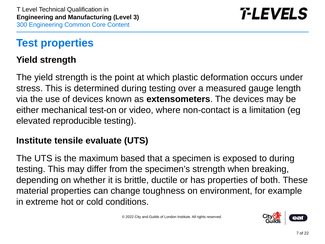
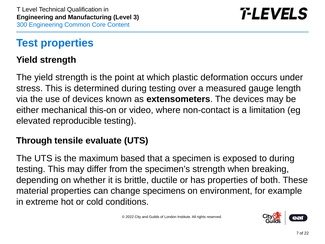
test-on: test-on -> this-on (103, 110)
Institute: Institute -> Through (34, 141)
toughness: toughness -> specimens (164, 191)
